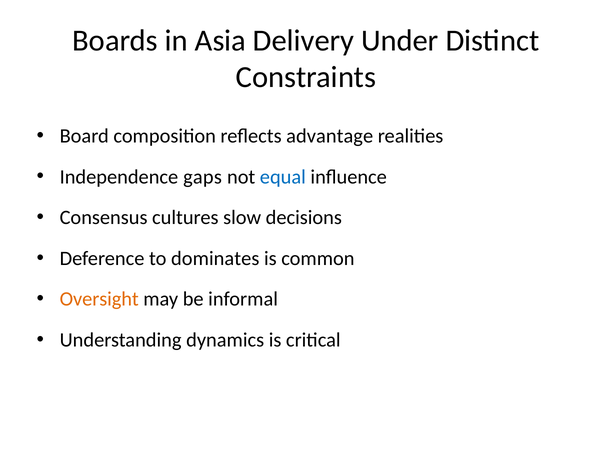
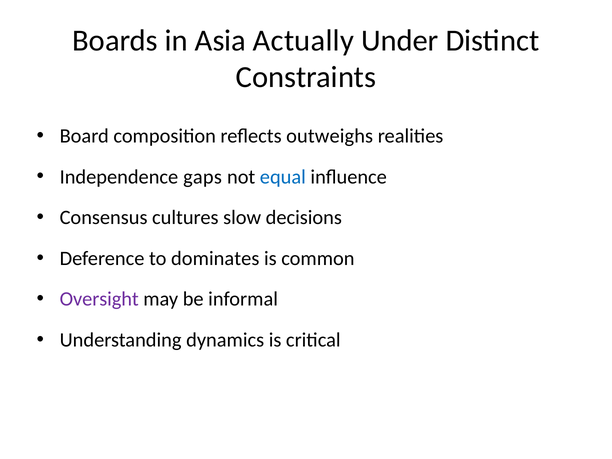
Delivery: Delivery -> Actually (303, 40)
advantage: advantage -> outweighs (330, 136)
Oversight colour: orange -> purple (99, 299)
